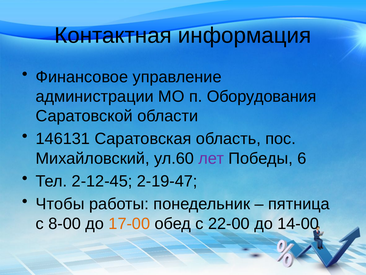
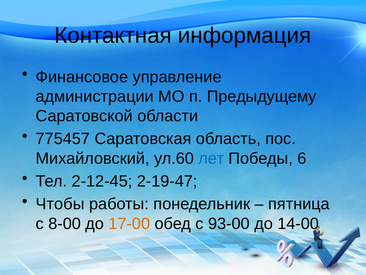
Оборудования: Оборудования -> Предыдущему (262, 96)
146131: 146131 -> 775457 (63, 139)
лет colour: purple -> blue (211, 158)
22-00: 22-00 -> 93-00 (229, 223)
